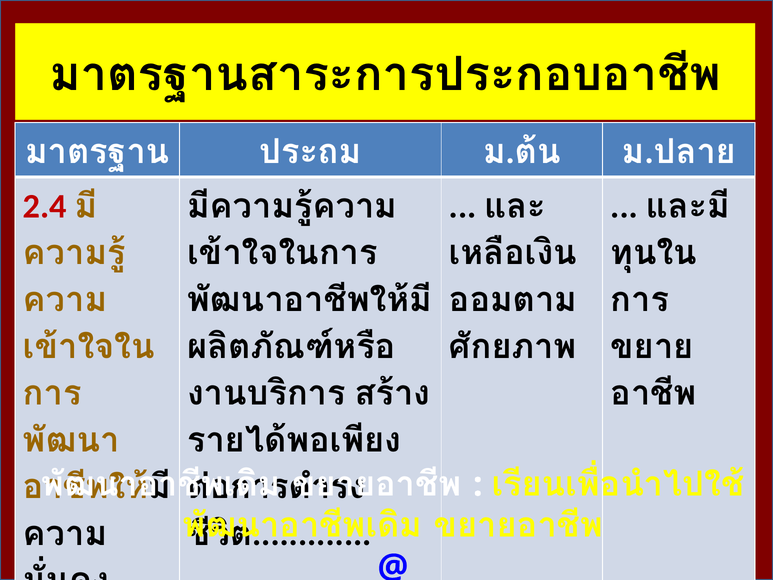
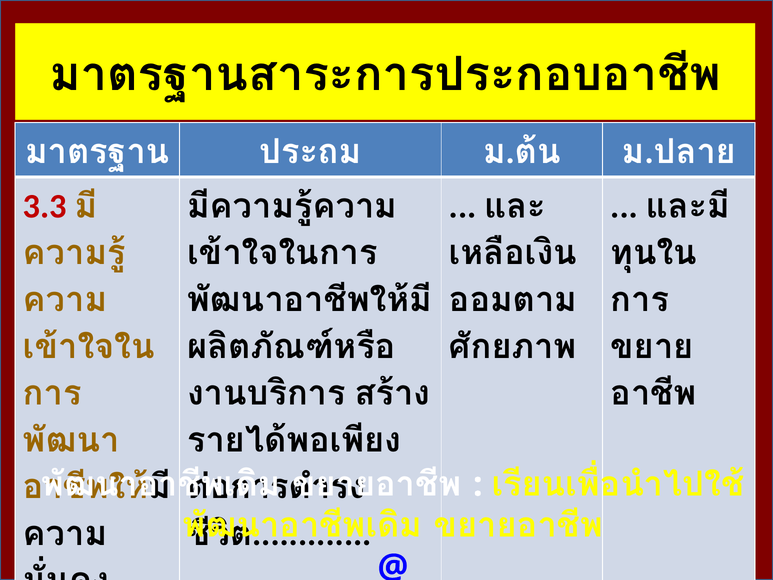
2.4: 2.4 -> 3.3 (45, 206)
